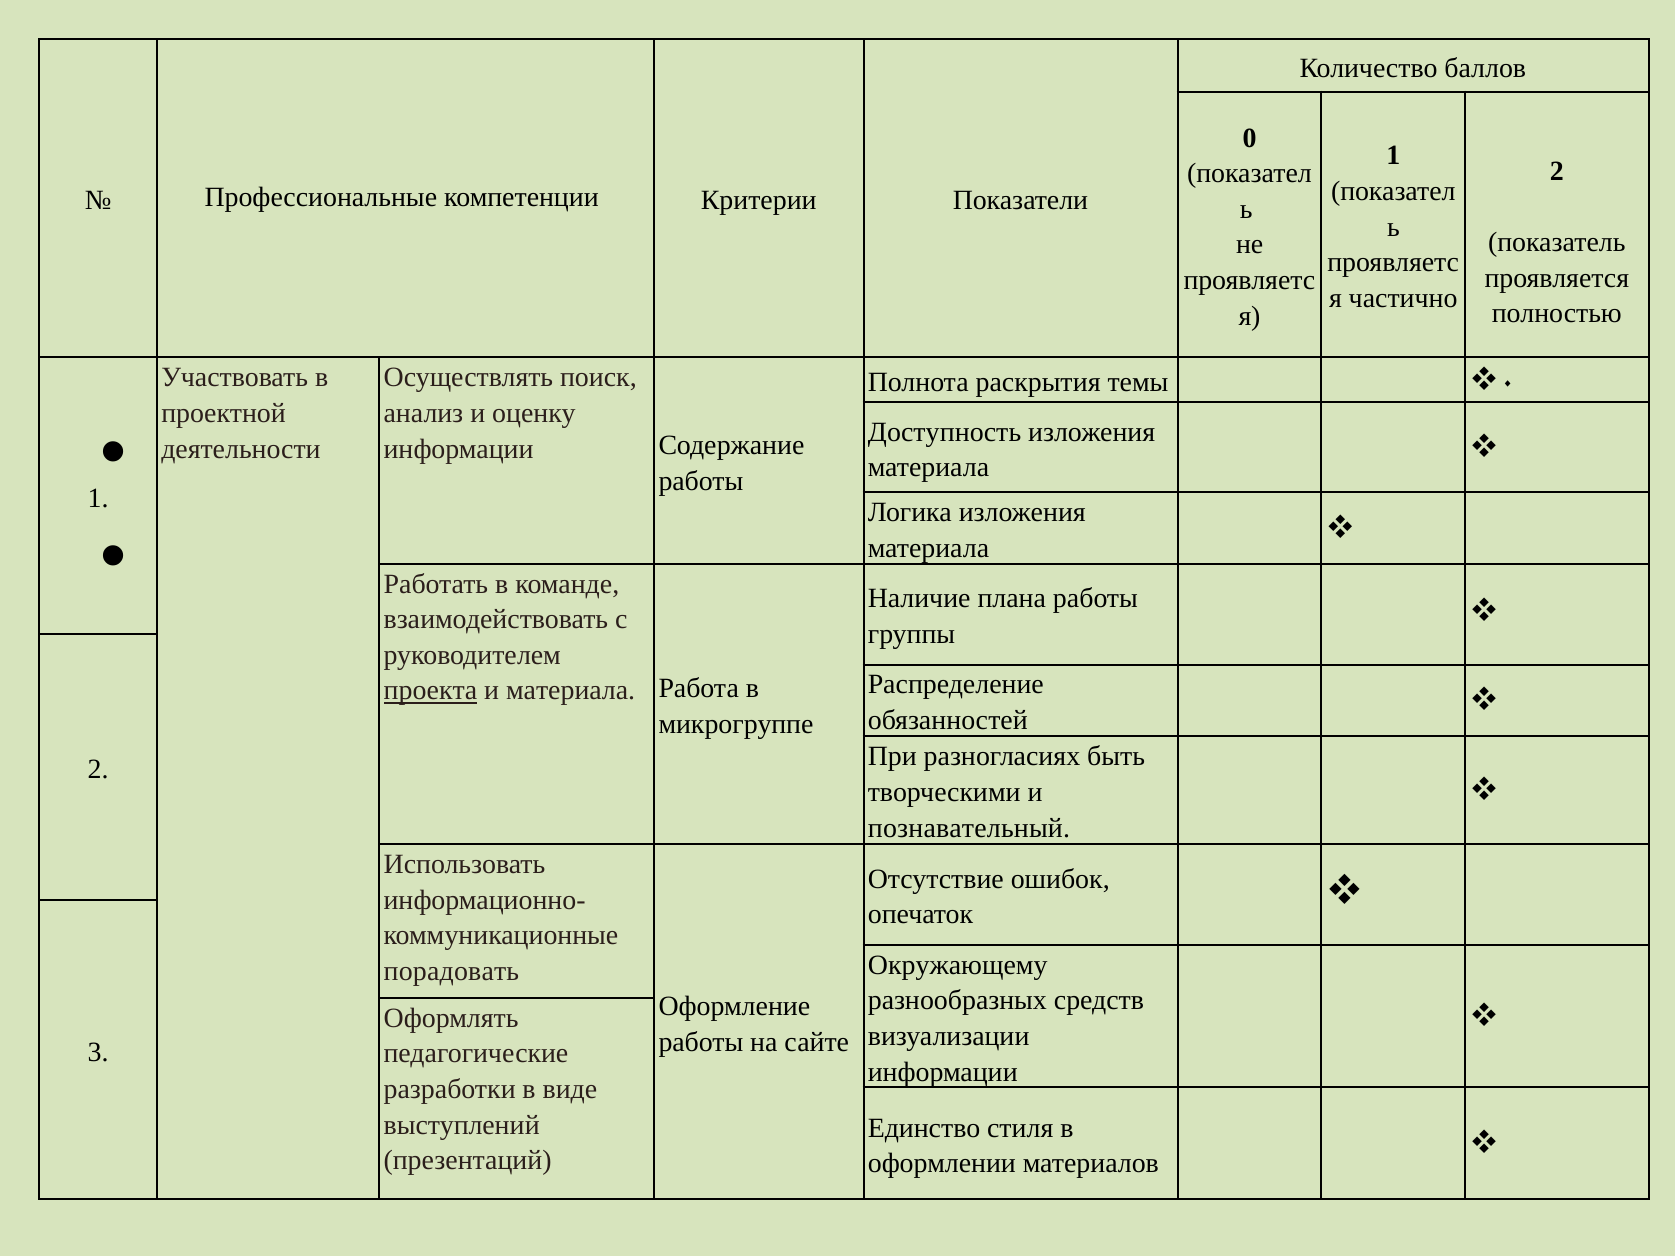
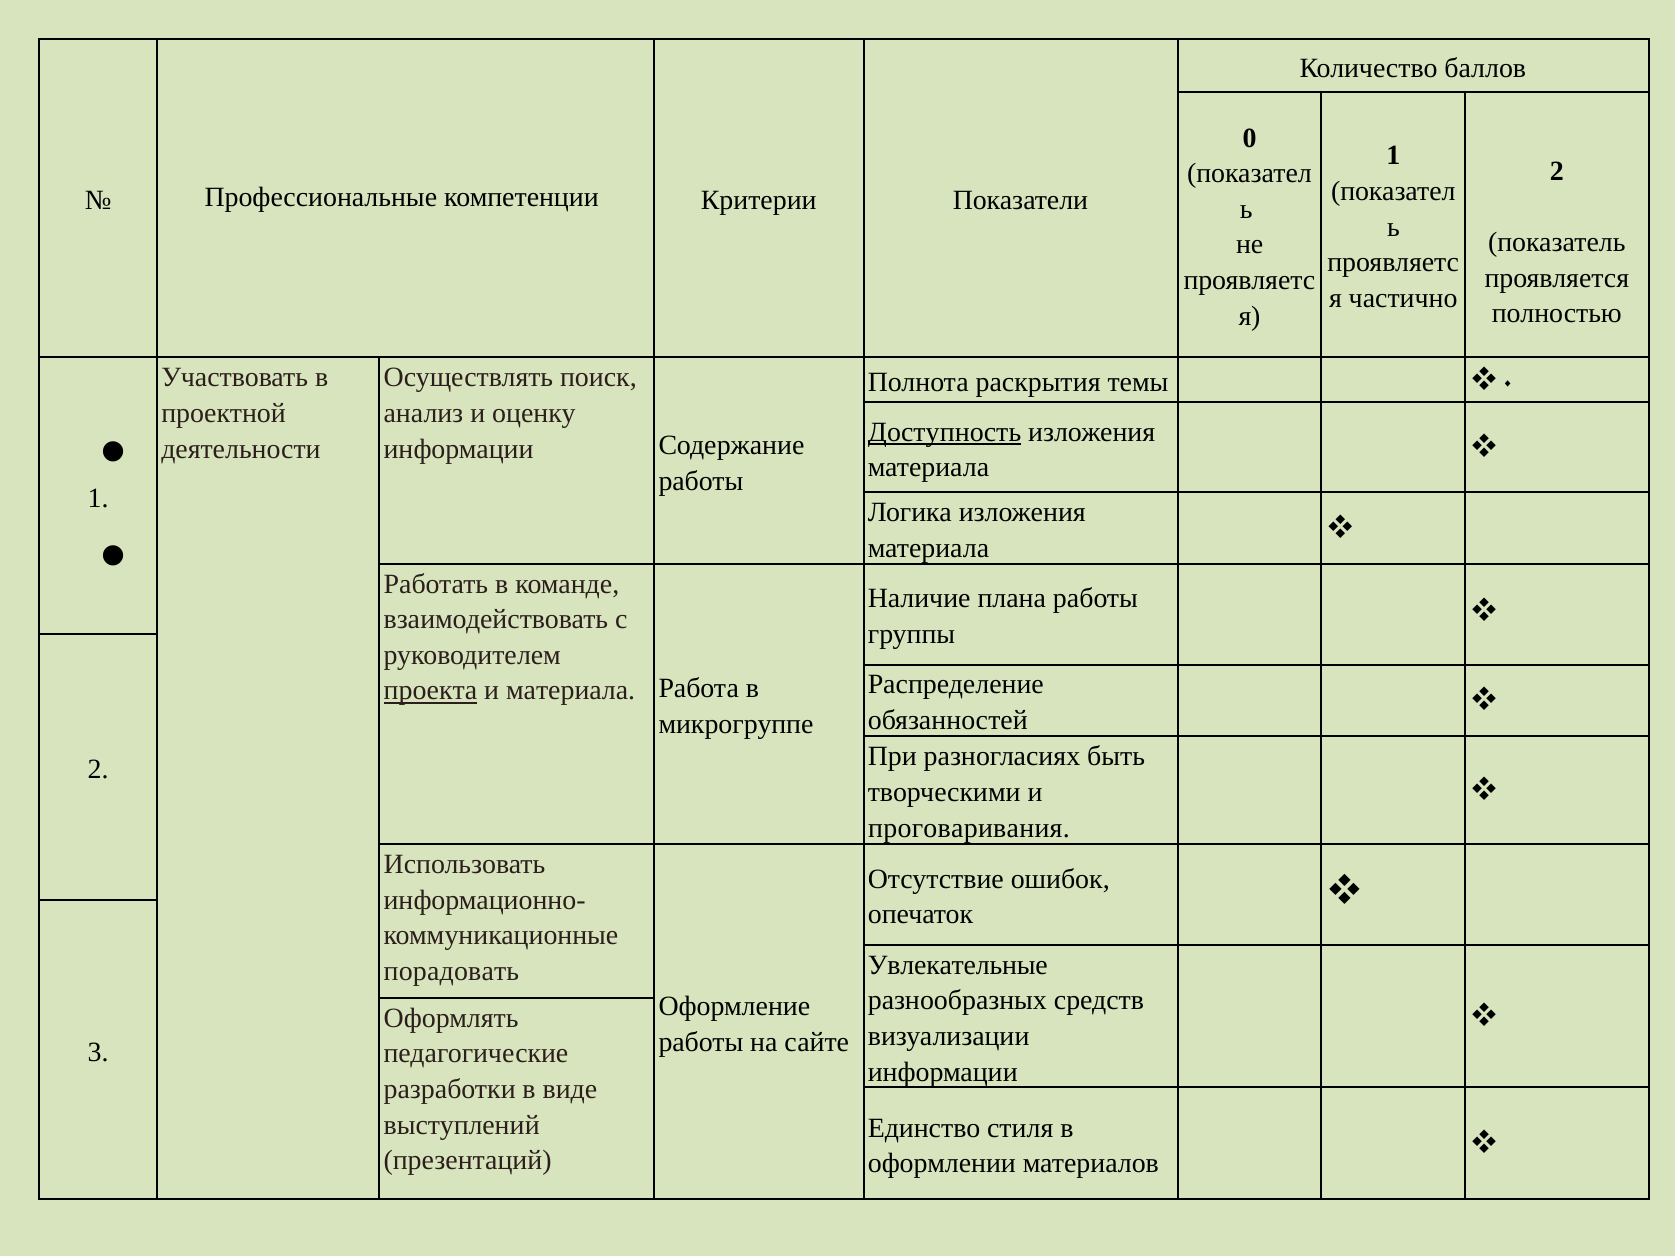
Доступность underline: none -> present (945, 432)
познавательный: познавательный -> проговаривания (969, 828)
Окружающему: Окружающему -> Увлекательные (958, 965)
